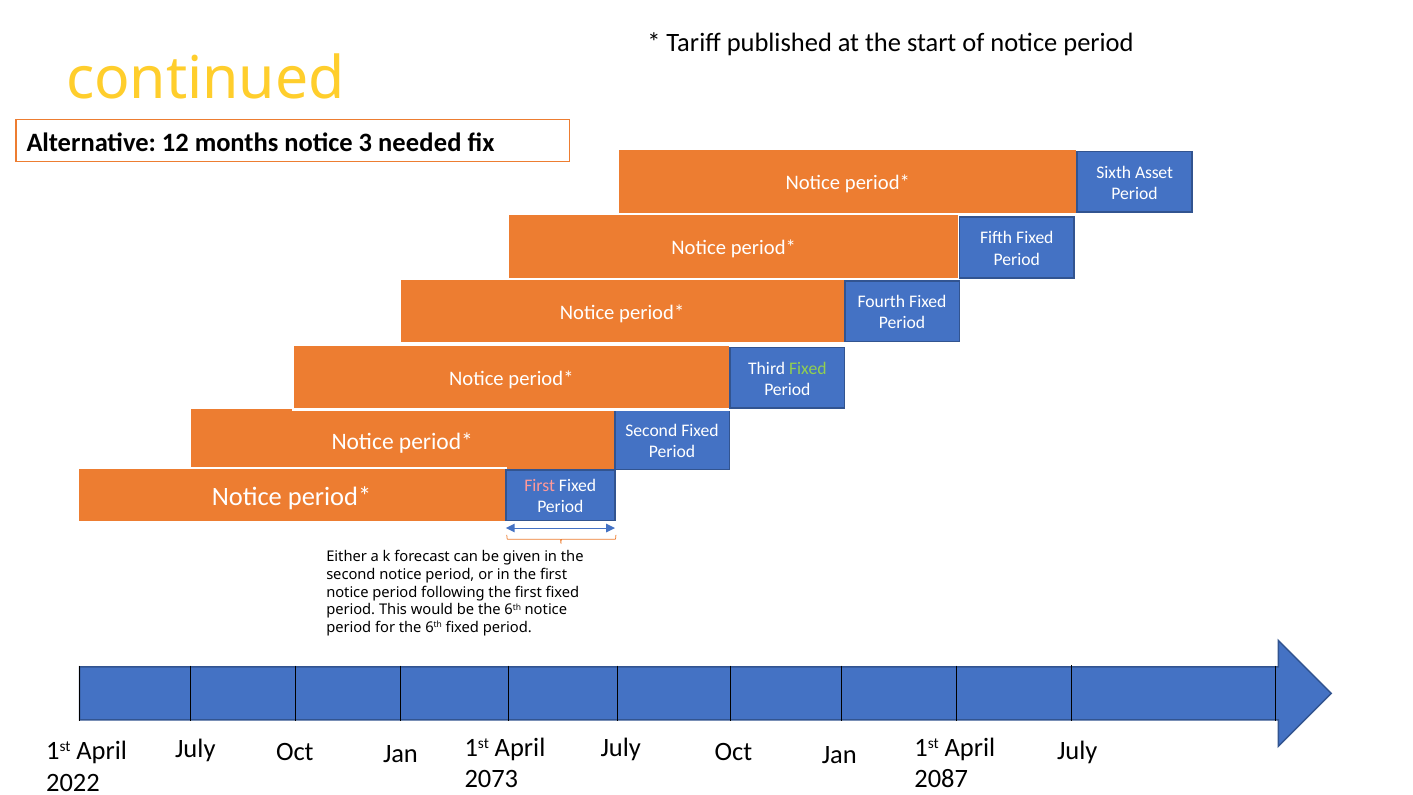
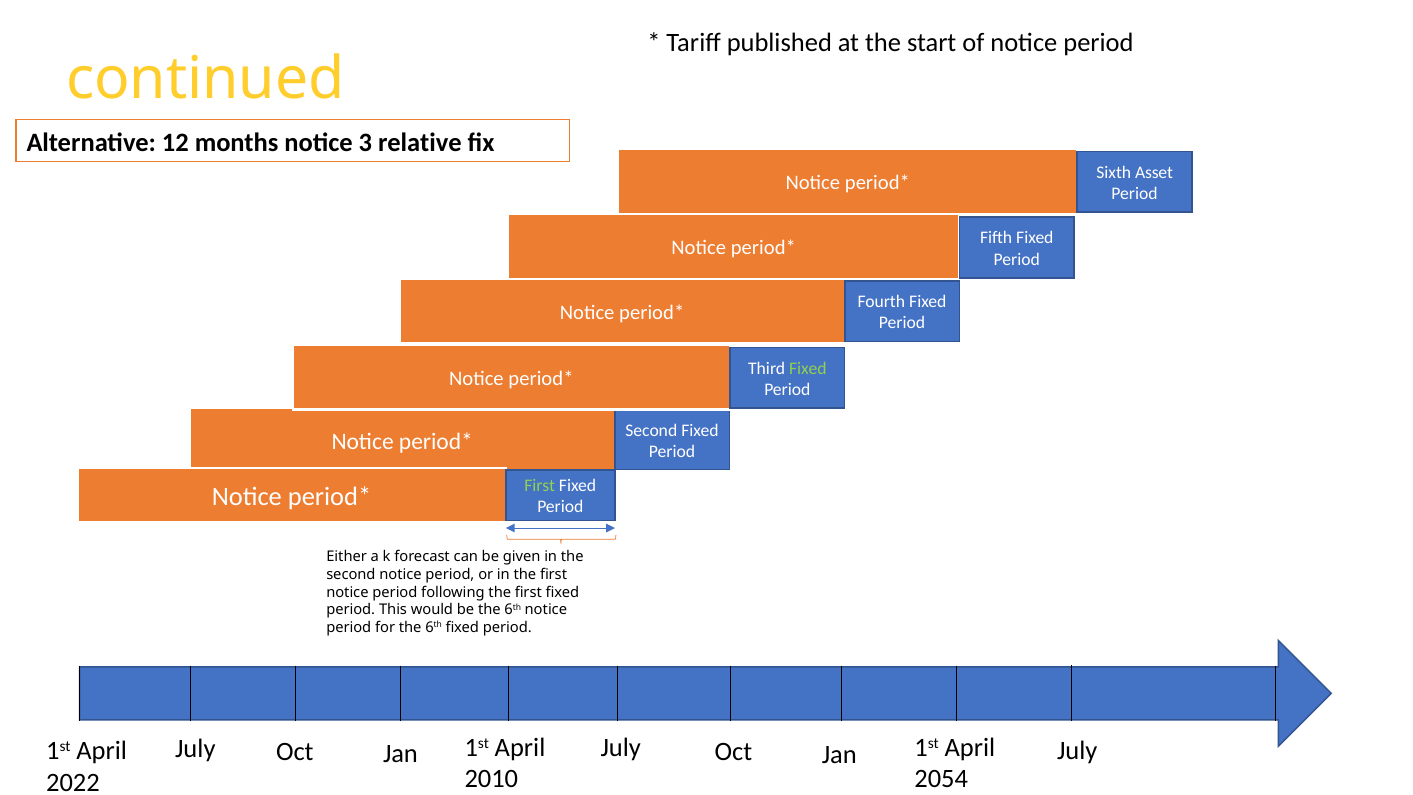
needed: needed -> relative (420, 142)
First colour: pink -> light green (540, 486)
2073: 2073 -> 2010 (491, 779)
2087: 2087 -> 2054 (941, 779)
